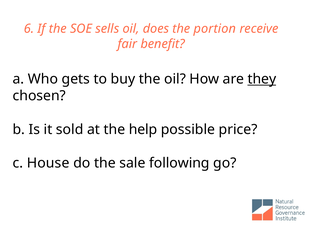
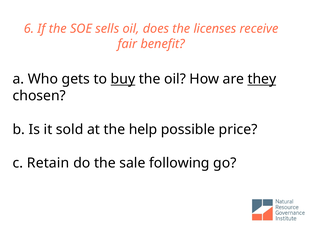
portion: portion -> licenses (215, 29)
buy underline: none -> present (123, 79)
House: House -> Retain (48, 163)
